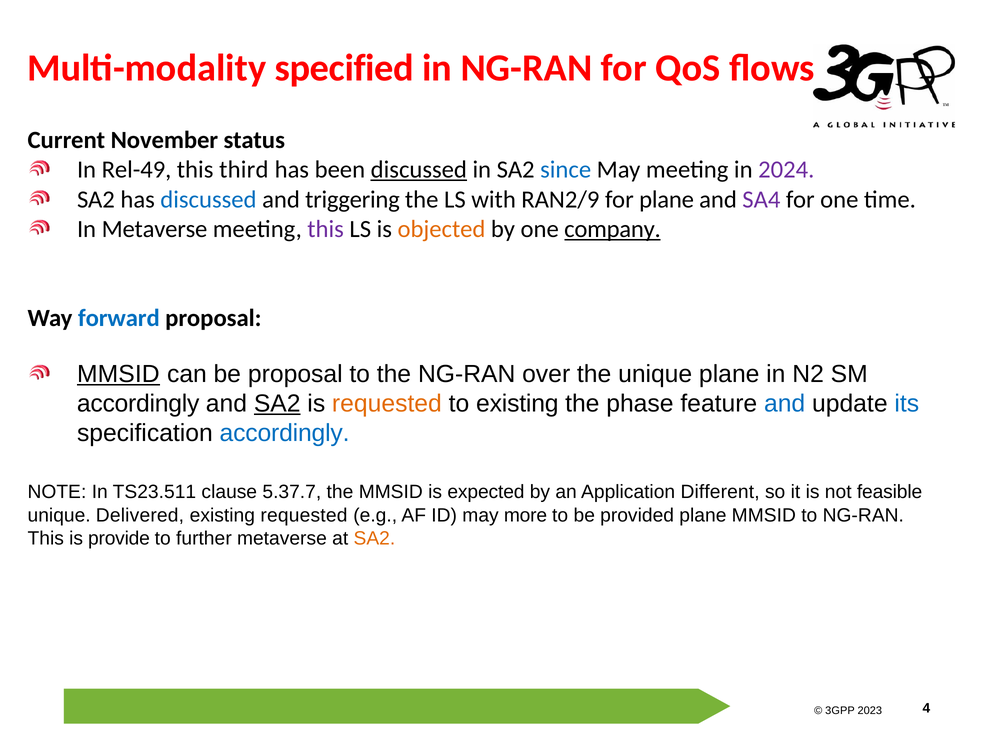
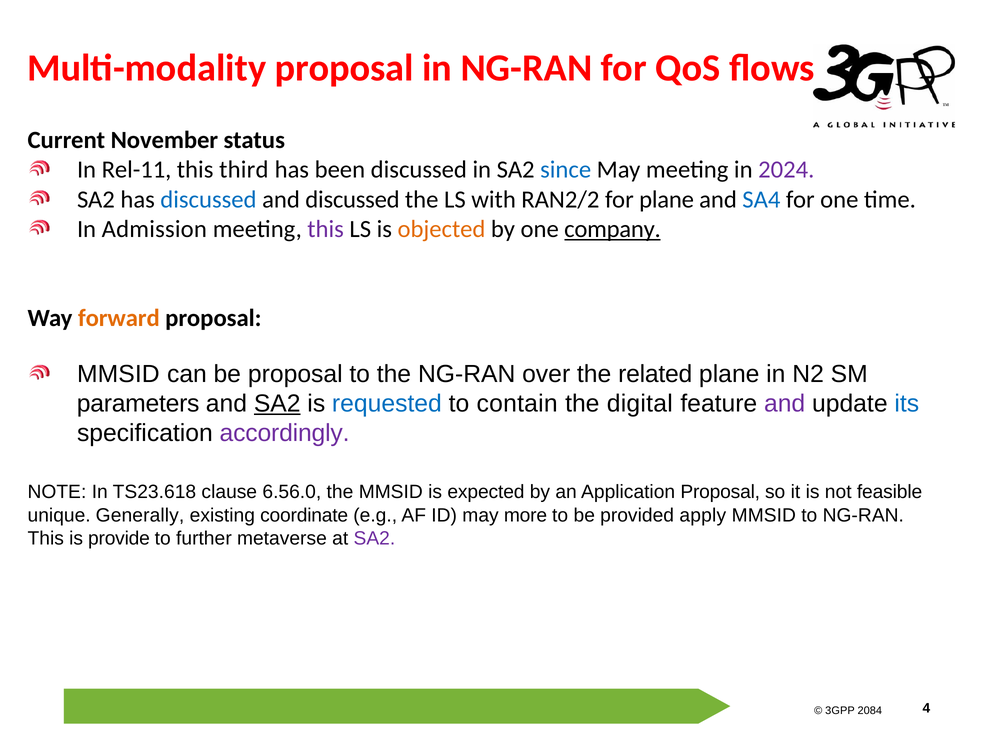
Multi-modality specified: specified -> proposal (344, 68)
Rel-49: Rel-49 -> Rel-11 (137, 170)
discussed underline: present -> none (419, 170)
and triggering: triggering -> discussed (353, 199)
RAN2/9: RAN2/9 -> RAN2/2 (560, 199)
SA4 colour: purple -> blue (761, 199)
In Metaverse: Metaverse -> Admission (154, 229)
forward colour: blue -> orange (119, 318)
MMSID underline: present -> none (118, 374)
the unique: unique -> related (655, 374)
accordingly: accordingly -> parameters (138, 404)
requested colour: orange -> blue (387, 404)
to existing: existing -> contain (517, 404)
phase: phase -> digital (640, 404)
and colour: blue -> purple (785, 404)
accordingly colour: blue -> purple (285, 433)
TS23.511: TS23.511 -> TS23.618 (154, 492)
5.37.7: 5.37.7 -> 6.56.0 (292, 492)
Application Different: Different -> Proposal (720, 492)
Delivered: Delivered -> Generally (140, 515)
existing requested: requested -> coordinate (304, 515)
provided plane: plane -> apply (703, 515)
SA2 colour: orange -> purple (374, 538)
2023: 2023 -> 2084 (870, 710)
